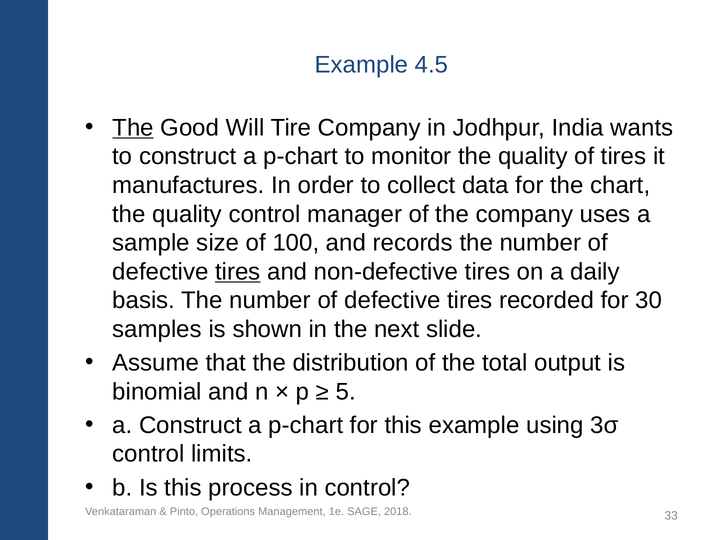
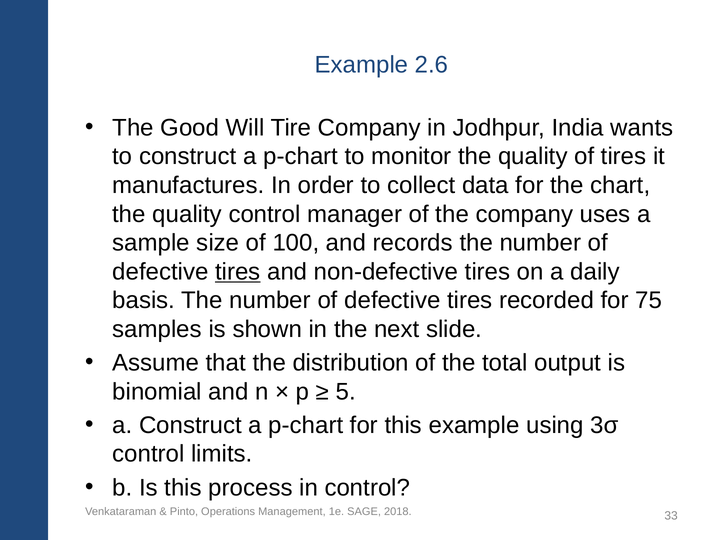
4.5: 4.5 -> 2.6 (432, 65)
The underline: present -> none (133, 128)
30: 30 -> 75 (649, 301)
